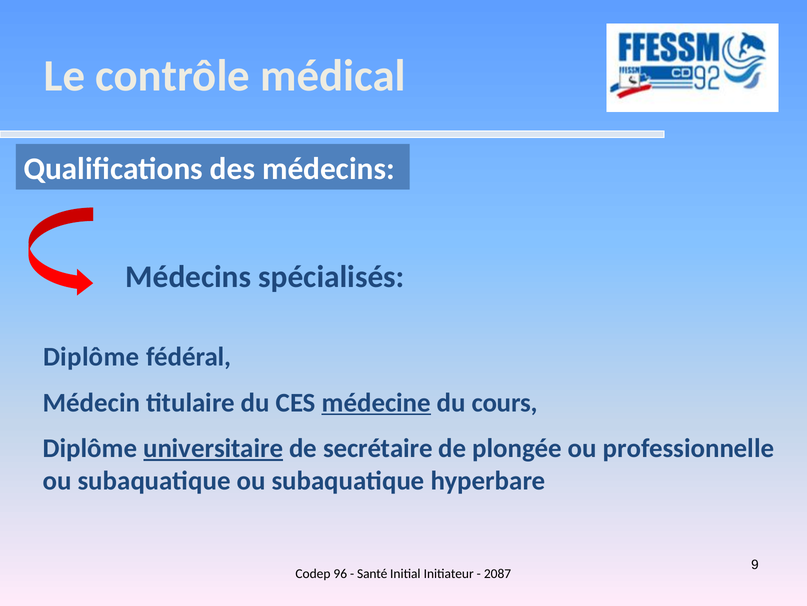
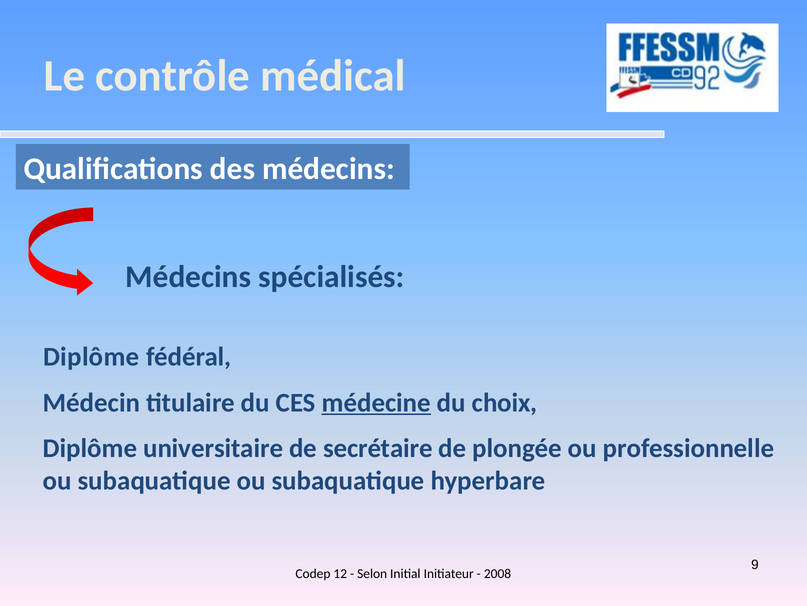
cours: cours -> choix (505, 402)
universitaire underline: present -> none (213, 448)
96: 96 -> 12 (340, 573)
Santé: Santé -> Selon (372, 573)
2087: 2087 -> 2008 (498, 573)
